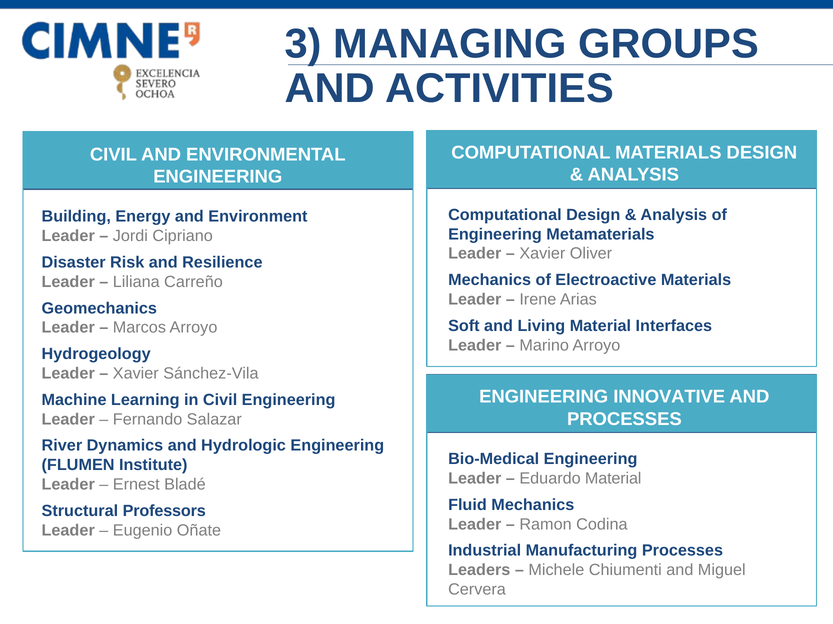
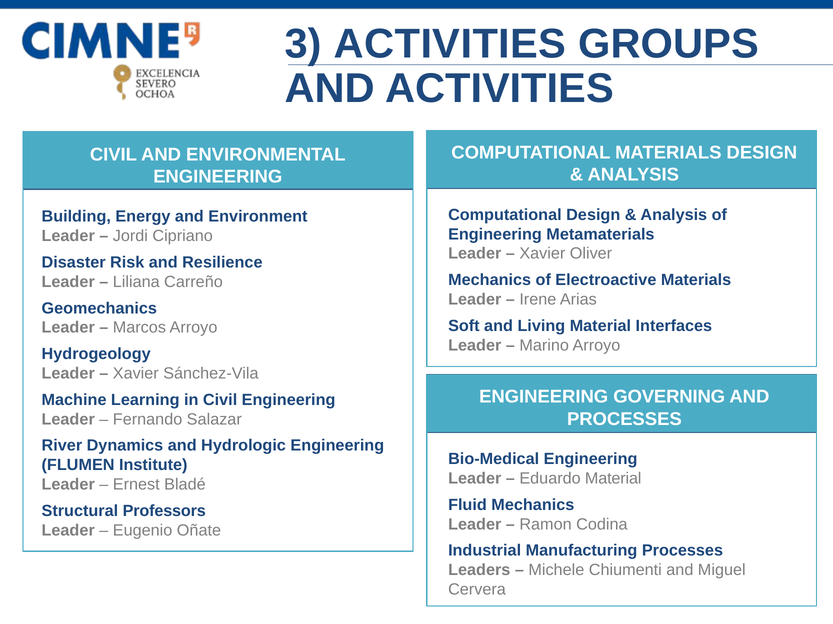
3 MANAGING: MANAGING -> ACTIVITIES (450, 44)
INNOVATIVE: INNOVATIVE -> GOVERNING (669, 397)
